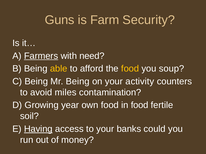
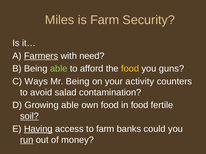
Guns: Guns -> Miles (60, 20)
able colour: yellow -> light green (59, 69)
soup: soup -> guns (172, 69)
C Being: Being -> Ways (36, 82)
miles: miles -> salad (66, 93)
Growing year: year -> able (70, 105)
soil underline: none -> present (29, 116)
to your: your -> farm (105, 129)
run underline: none -> present (27, 140)
